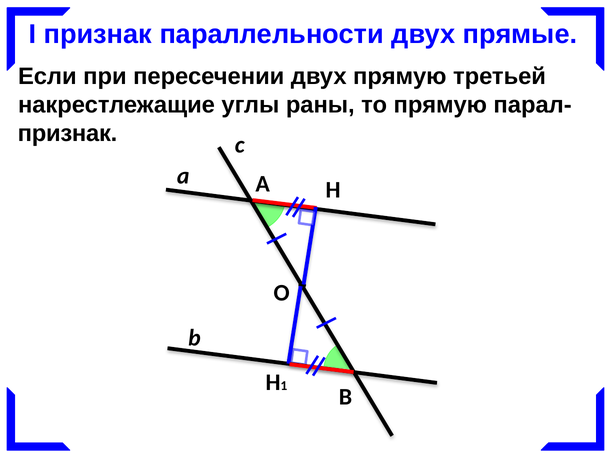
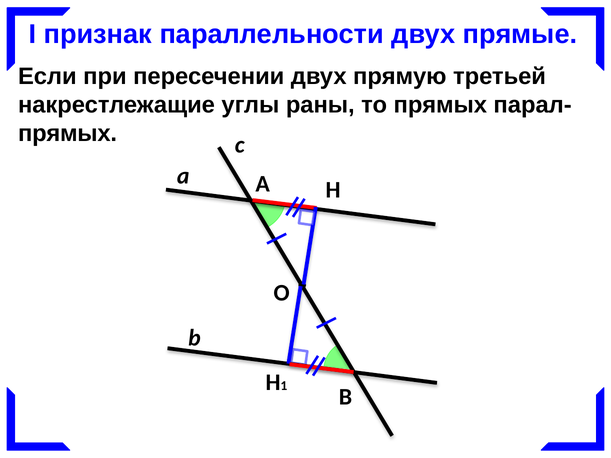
то прямую: прямую -> прямых (440, 105)
признак: признак -> прямых (67, 134)
